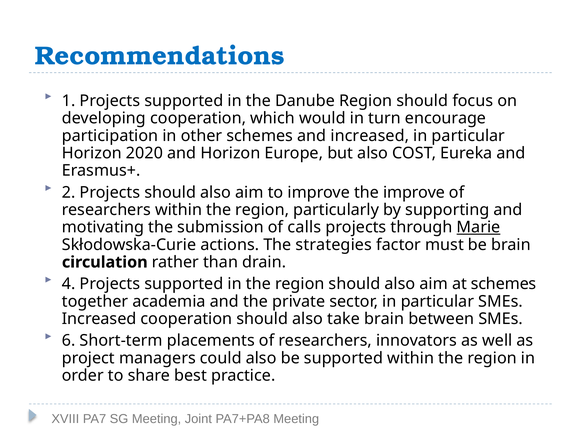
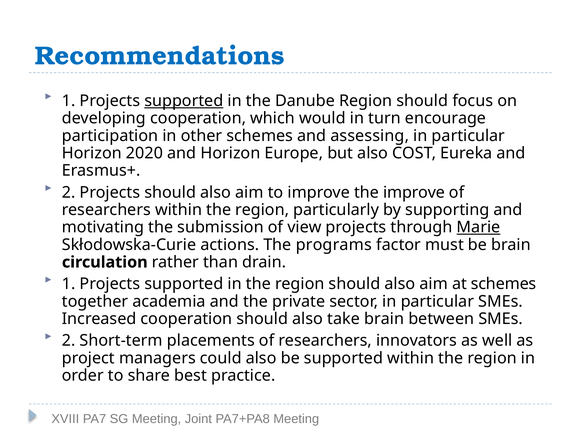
supported underline: none -> present (184, 101)
and increased: increased -> assessing (370, 136)
calls: calls -> view (304, 227)
strategies: strategies -> programs (334, 245)
4: 4 -> 1 (69, 284)
6: 6 -> 2 (69, 340)
